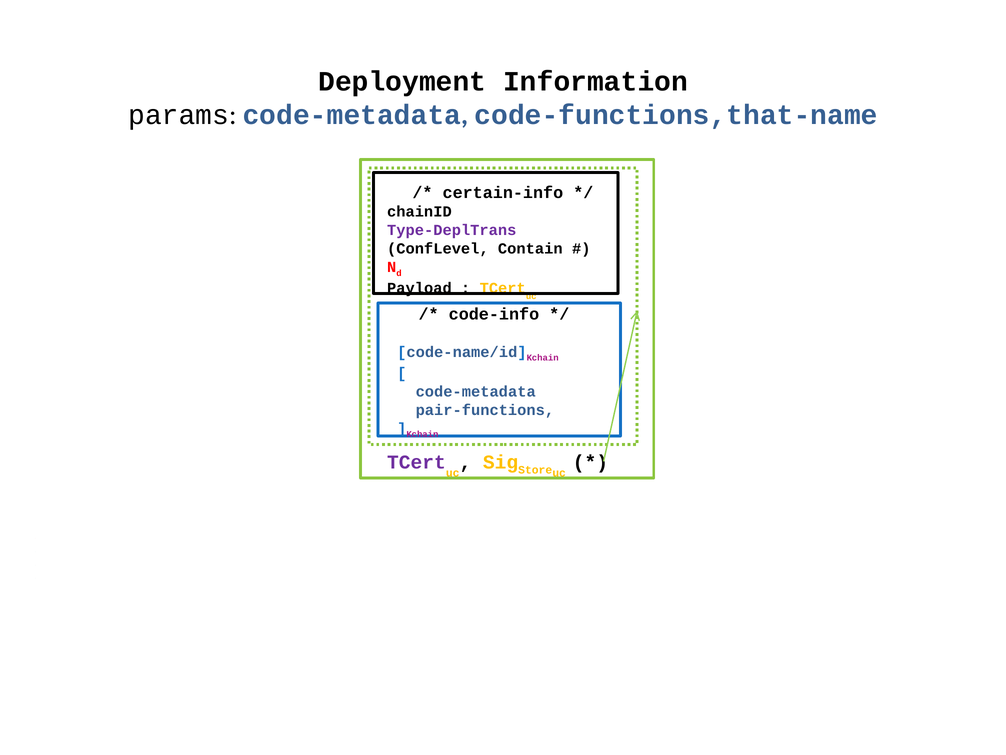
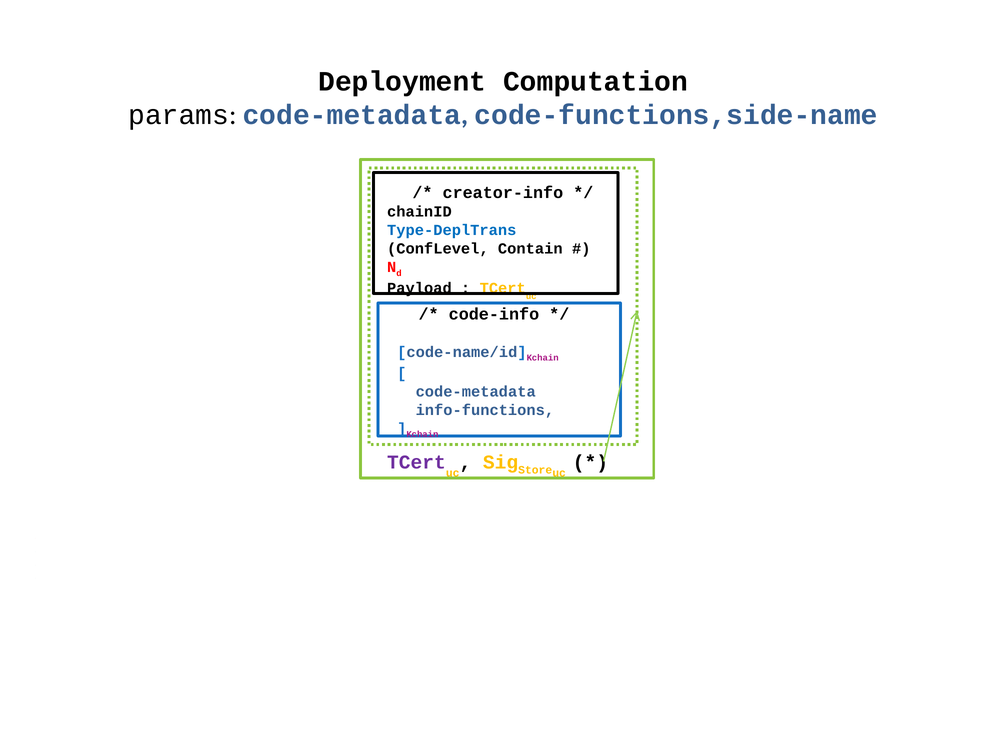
Information: Information -> Computation (596, 82)
code-functions,that-name: code-functions,that-name -> code-functions,side-name (676, 115)
certain-info: certain-info -> creator-info (503, 192)
Type-DeplTrans colour: purple -> blue (452, 230)
pair-functions: pair-functions -> info-functions (485, 410)
